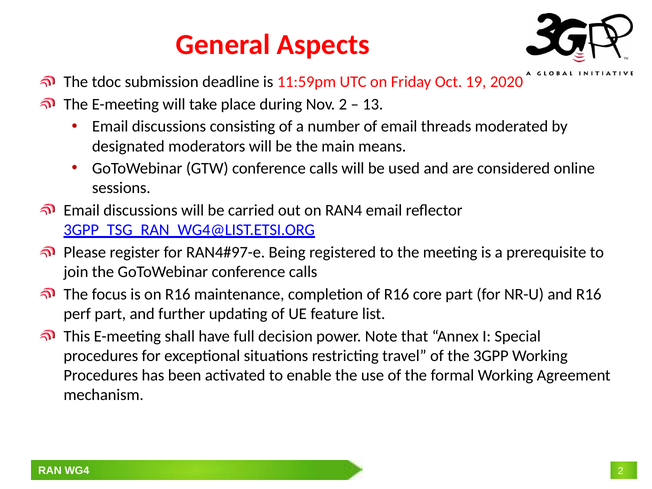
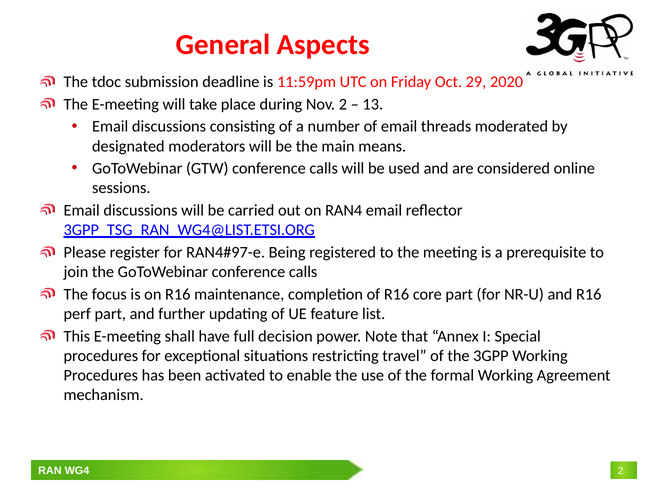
19: 19 -> 29 (476, 82)
